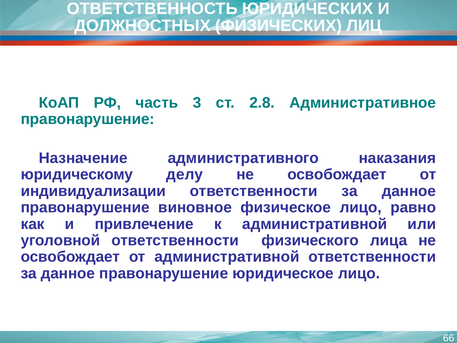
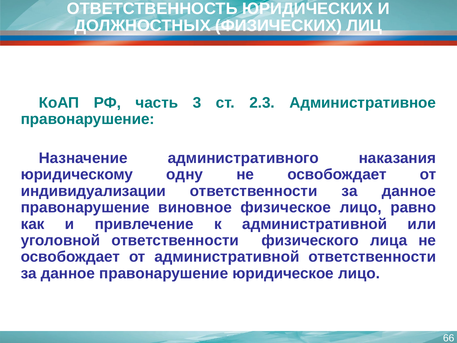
2.8: 2.8 -> 2.3 (262, 103)
делу: делу -> одну (185, 174)
